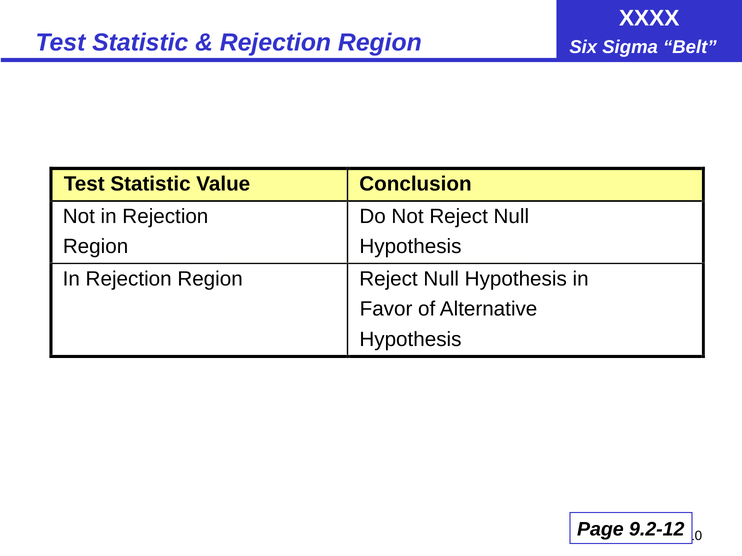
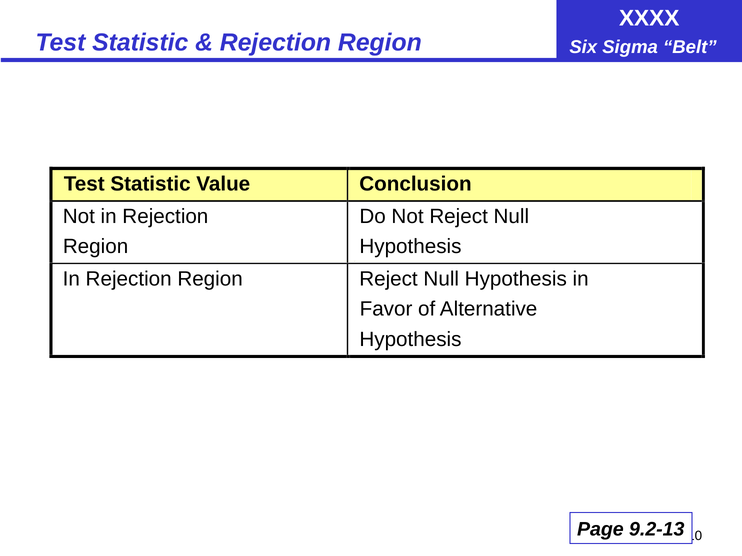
9.2-12: 9.2-12 -> 9.2-13 (657, 530)
